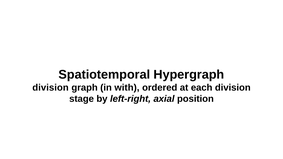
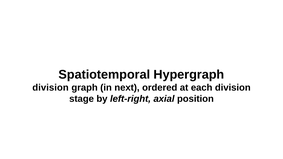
with: with -> next (127, 88)
